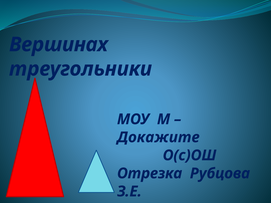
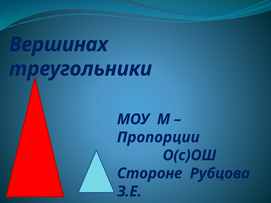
Докажите: Докажите -> Пропорции (158, 137)
Отрезка: Отрезка -> Стороне (150, 174)
